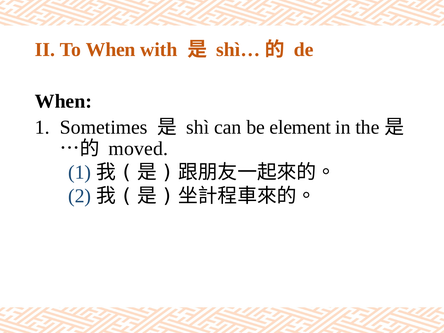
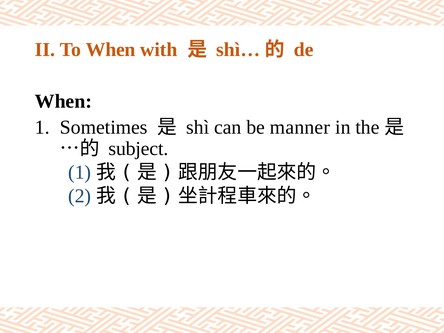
element: element -> manner (300, 127)
moved: moved -> subject (138, 149)
